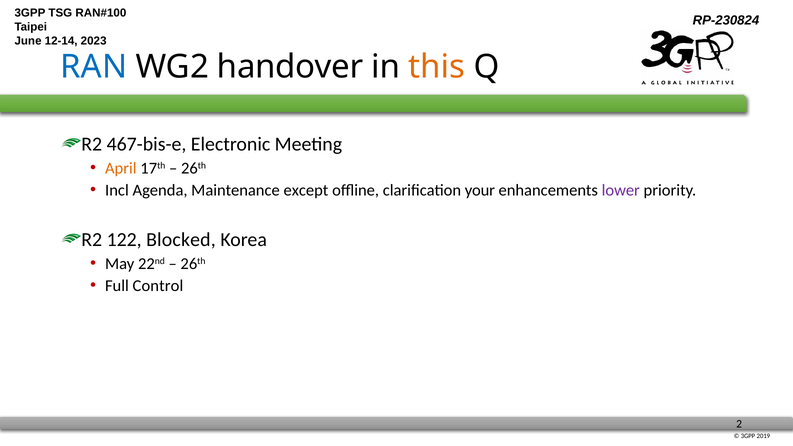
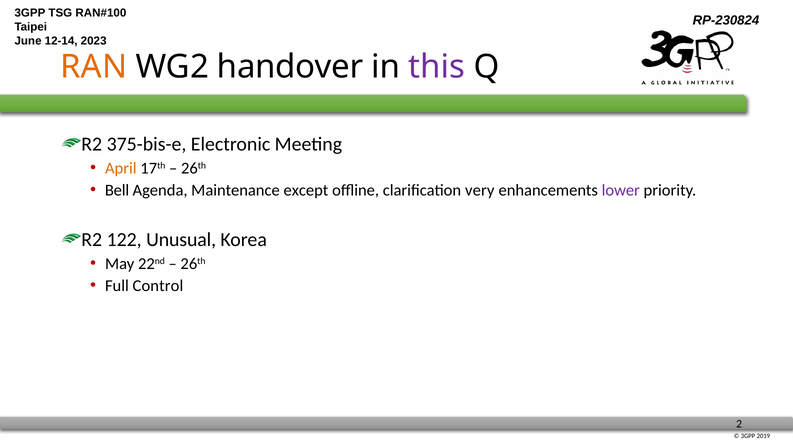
RAN colour: blue -> orange (94, 67)
this colour: orange -> purple (437, 67)
467-bis-e: 467-bis-e -> 375-bis-e (147, 144)
Incl: Incl -> Bell (117, 190)
your: your -> very (480, 190)
Blocked: Blocked -> Unusual (181, 240)
